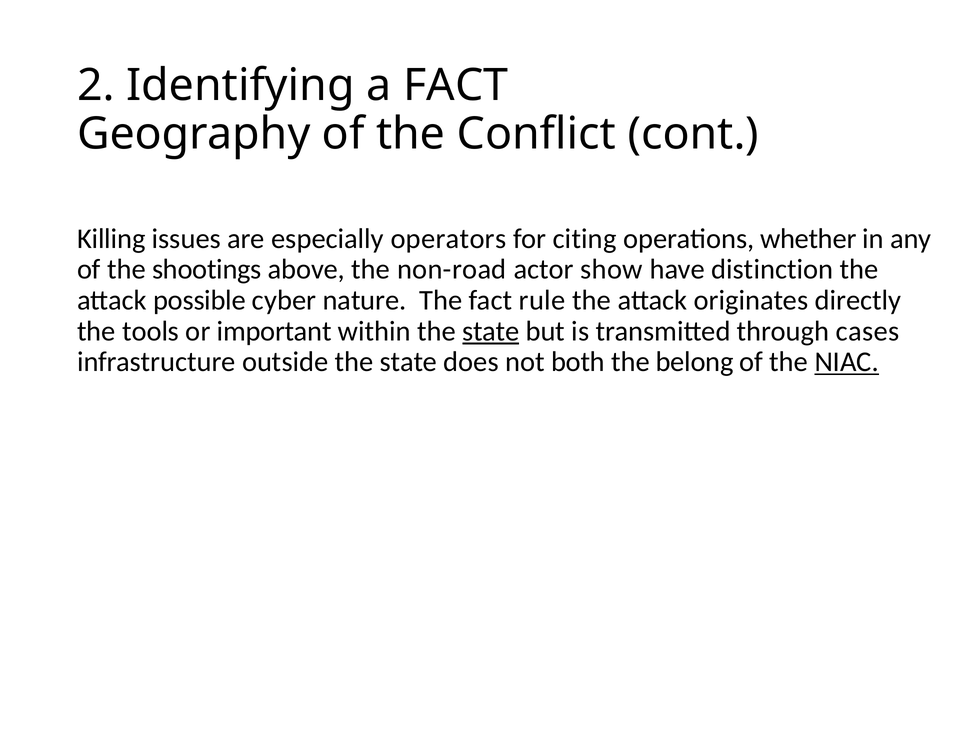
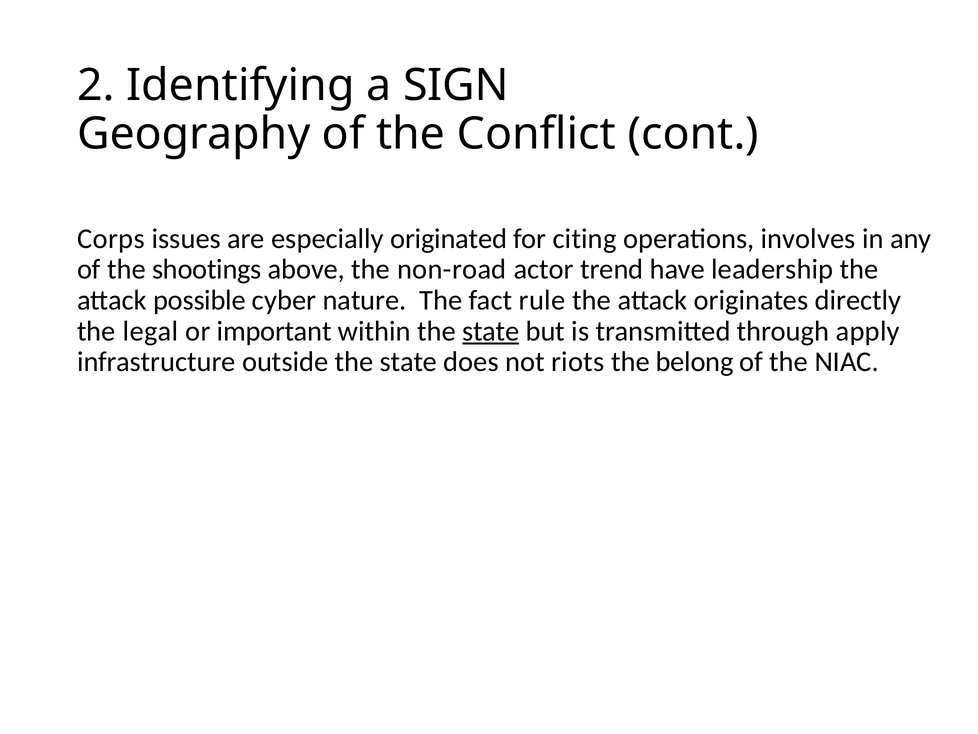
a FACT: FACT -> SIGN (456, 85)
Killing: Killing -> Corps (111, 239)
operators: operators -> originated (449, 239)
whether: whether -> involves (808, 239)
show: show -> trend (612, 269)
distinction: distinction -> leadership (772, 269)
tools: tools -> legal (150, 331)
cases: cases -> apply (868, 331)
both: both -> riots (578, 362)
NIAC underline: present -> none (847, 362)
